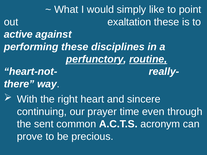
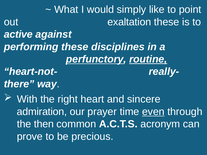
continuing: continuing -> admiration (42, 112)
even underline: none -> present (153, 112)
sent: sent -> then (44, 124)
